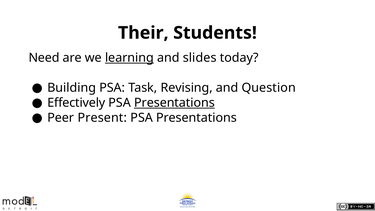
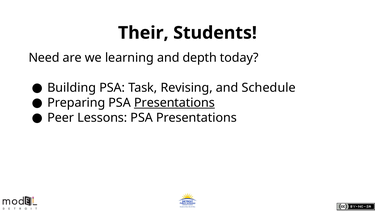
learning underline: present -> none (129, 58)
slides: slides -> depth (200, 58)
Question: Question -> Schedule (269, 88)
Effectively: Effectively -> Preparing (76, 103)
Present: Present -> Lessons (102, 118)
